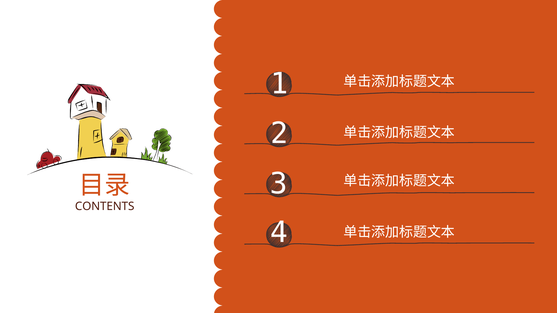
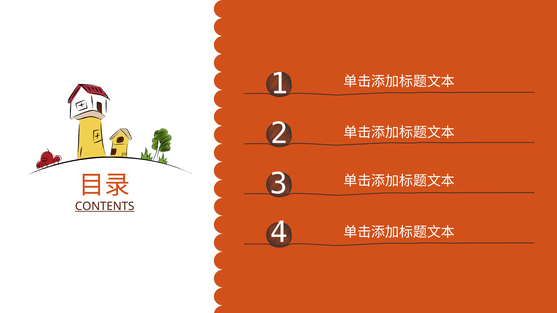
CONTENTS underline: none -> present (105, 206)
